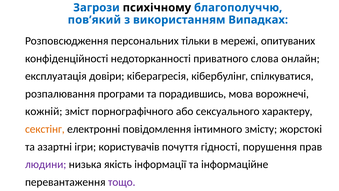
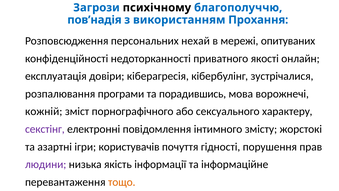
пов’який: пов’який -> пов’надія (94, 20)
Випадках: Випадках -> Прохання (258, 20)
тільки: тільки -> нехай (196, 41)
слова: слова -> якості (265, 58)
спілкуватися: спілкуватися -> зустрічалися (282, 76)
секстінг colour: orange -> purple (45, 129)
тощо colour: purple -> orange (122, 182)
